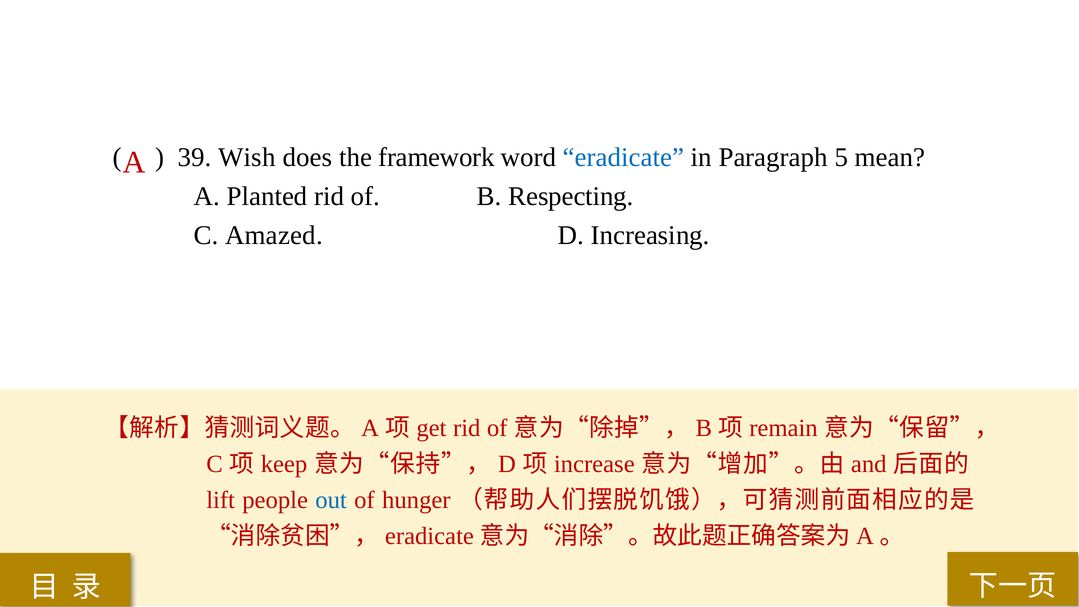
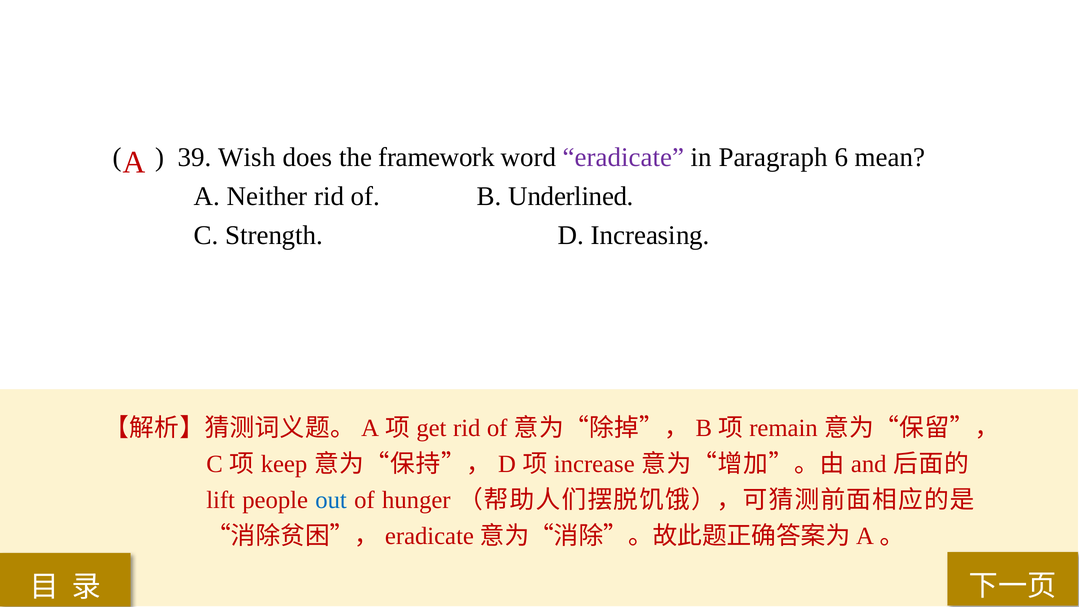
eradicate colour: blue -> purple (624, 157)
5: 5 -> 6 (841, 157)
Planted: Planted -> Neither (267, 196)
Respecting: Respecting -> Underlined (571, 196)
Amazed: Amazed -> Strength (274, 235)
